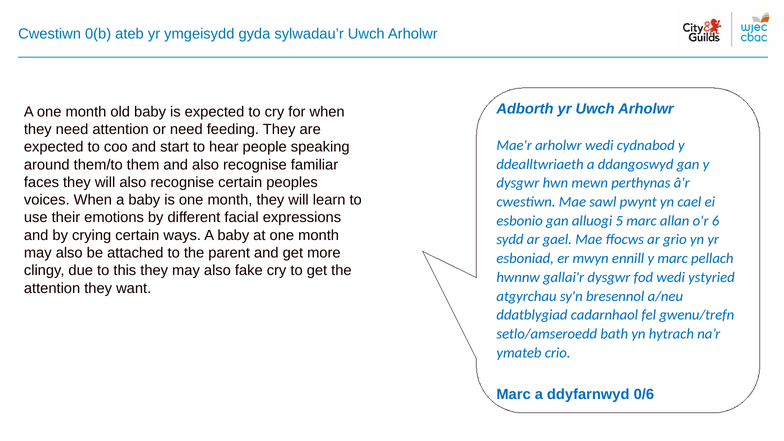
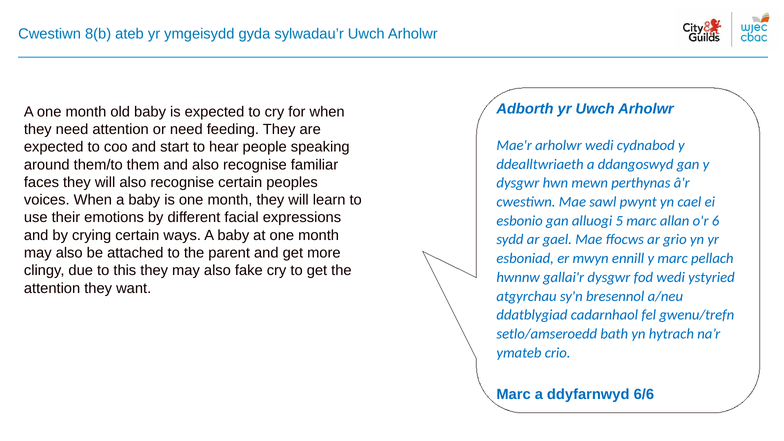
0(b: 0(b -> 8(b (98, 34)
0/6: 0/6 -> 6/6 (644, 395)
